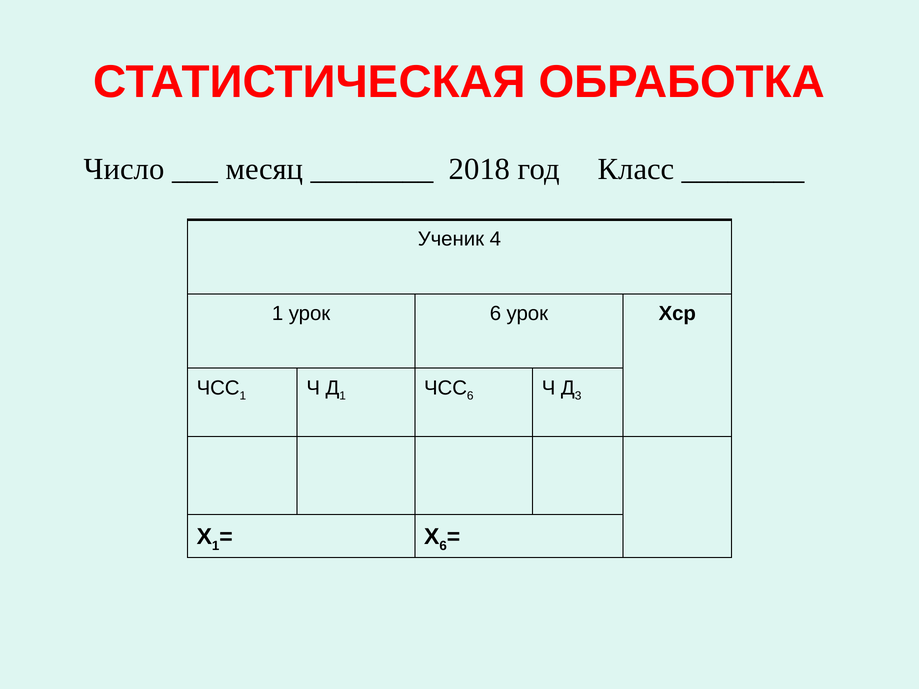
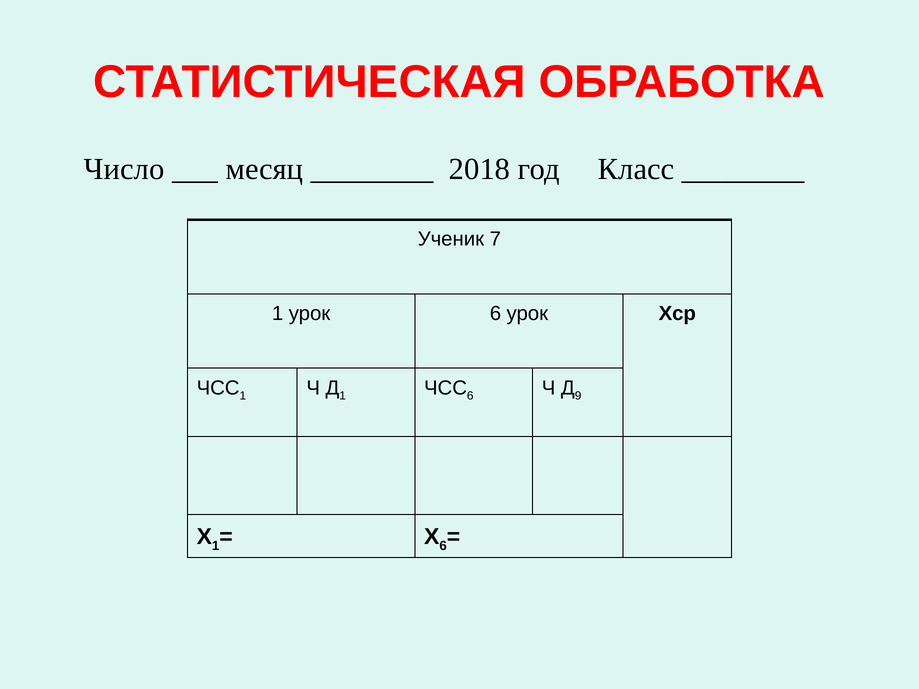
4: 4 -> 7 (495, 239)
3: 3 -> 9 (578, 396)
